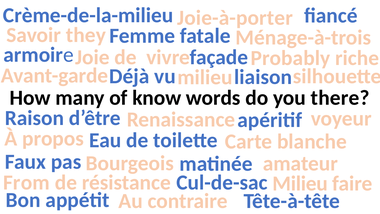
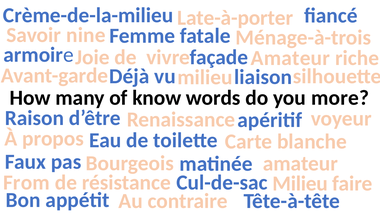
Joie-à-porter: Joie-à-porter -> Late-à-porter (235, 18)
they: they -> nine (86, 35)
Probably: Probably -> Amateur (290, 58)
there: there -> more (340, 98)
